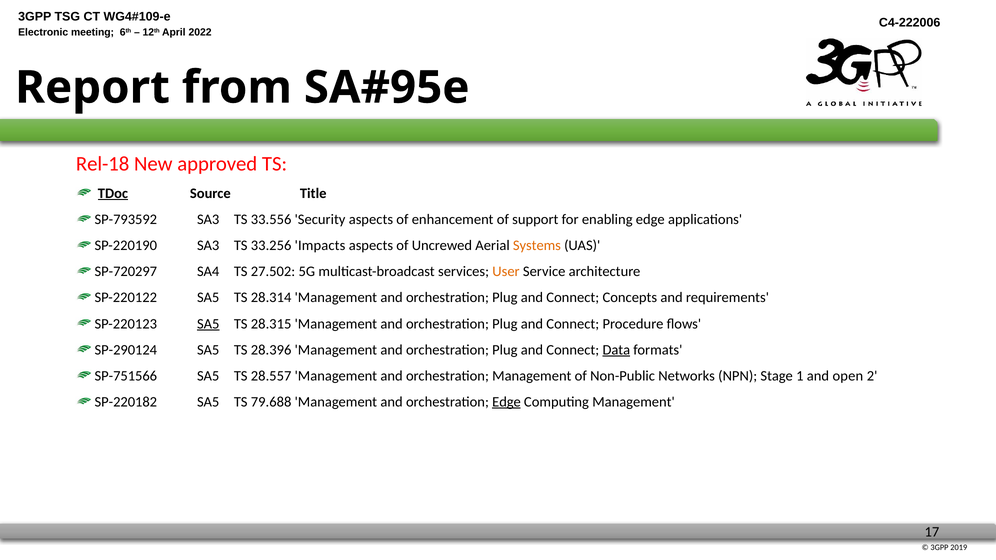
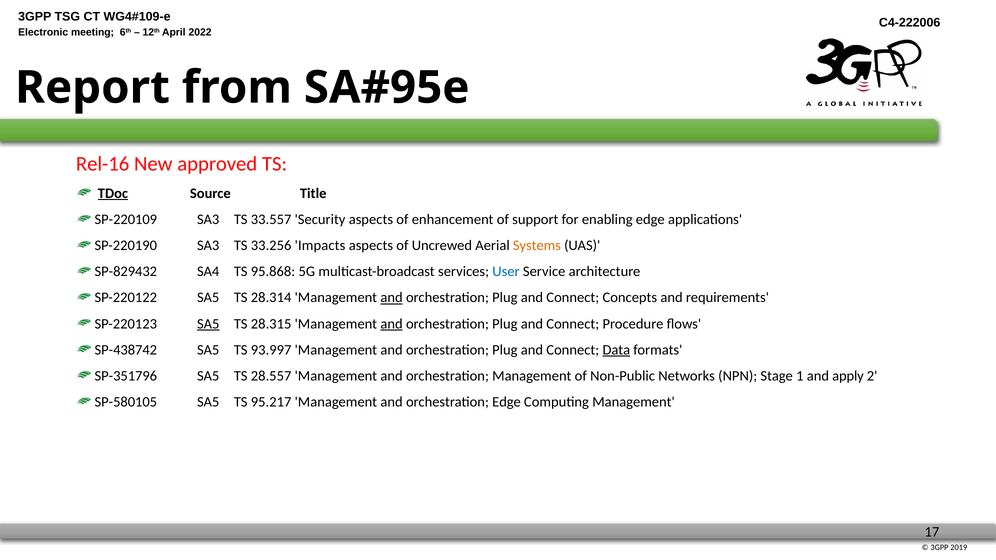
Rel-18: Rel-18 -> Rel-16 (103, 164)
SP-793592: SP-793592 -> SP-220109 (126, 220)
33.556: 33.556 -> 33.557 (271, 220)
SP-720297: SP-720297 -> SP-829432 (126, 272)
27.502: 27.502 -> 95.868 (273, 272)
User colour: orange -> blue (506, 272)
and underline: none -> present (392, 298)
and underline: none -> present (392, 324)
SP-290124: SP-290124 -> SP-438742 (126, 350)
28.396: 28.396 -> 93.997 (271, 350)
SP-751566: SP-751566 -> SP-351796 (126, 376)
open: open -> apply (848, 376)
SP-220182: SP-220182 -> SP-580105 (126, 402)
79.688: 79.688 -> 95.217 (271, 402)
Edge underline: present -> none (507, 402)
